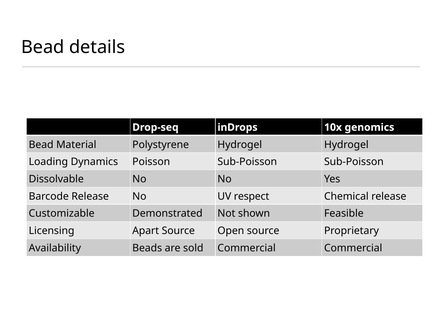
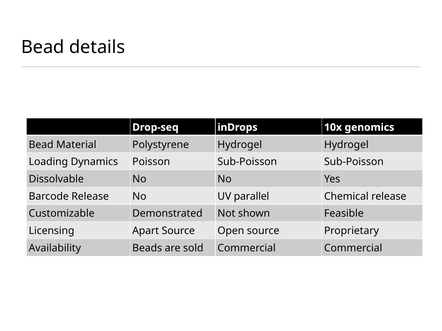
respect: respect -> parallel (252, 197)
